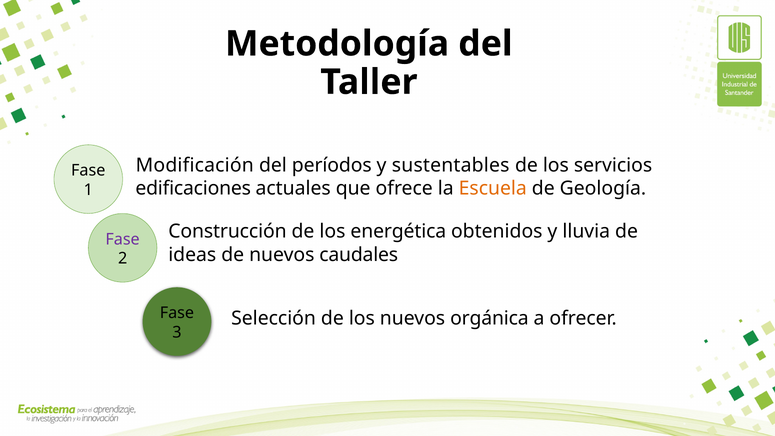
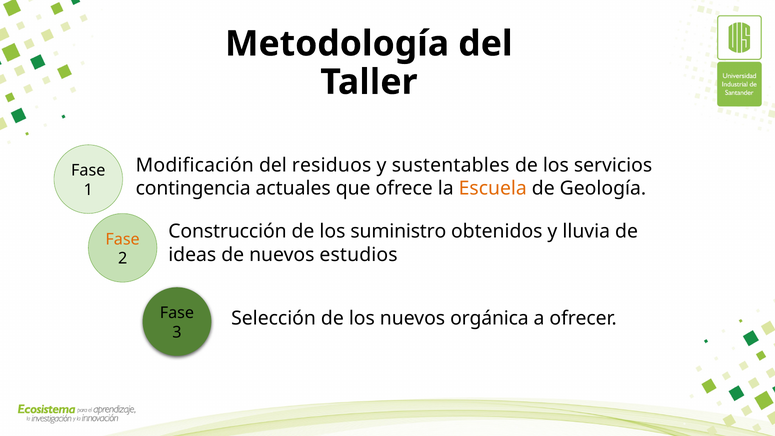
períodos: períodos -> residuos (332, 165)
edificaciones: edificaciones -> contingencia (193, 189)
energética: energética -> suministro (398, 232)
Fase colour: purple -> orange (123, 239)
caudales: caudales -> estudios (359, 255)
